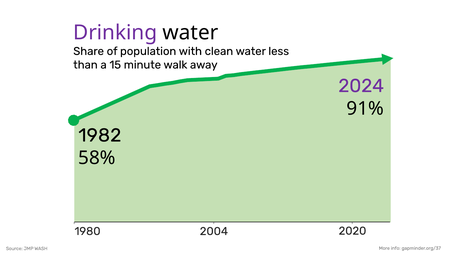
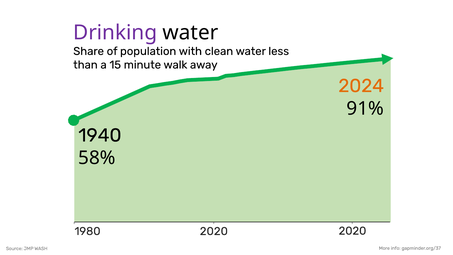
2024 colour: purple -> orange (361, 86)
1982: 1982 -> 1940 (100, 135)
1980 2004: 2004 -> 2020 (214, 231)
